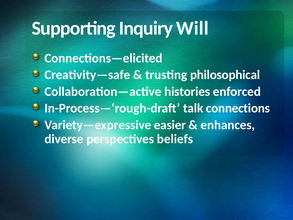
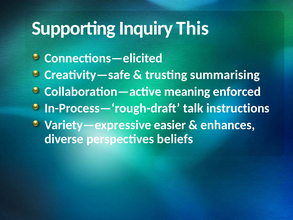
Will: Will -> This (192, 28)
philosophical: philosophical -> summarising (225, 75)
histories: histories -> meaning (187, 91)
connections: connections -> instructions (238, 108)
